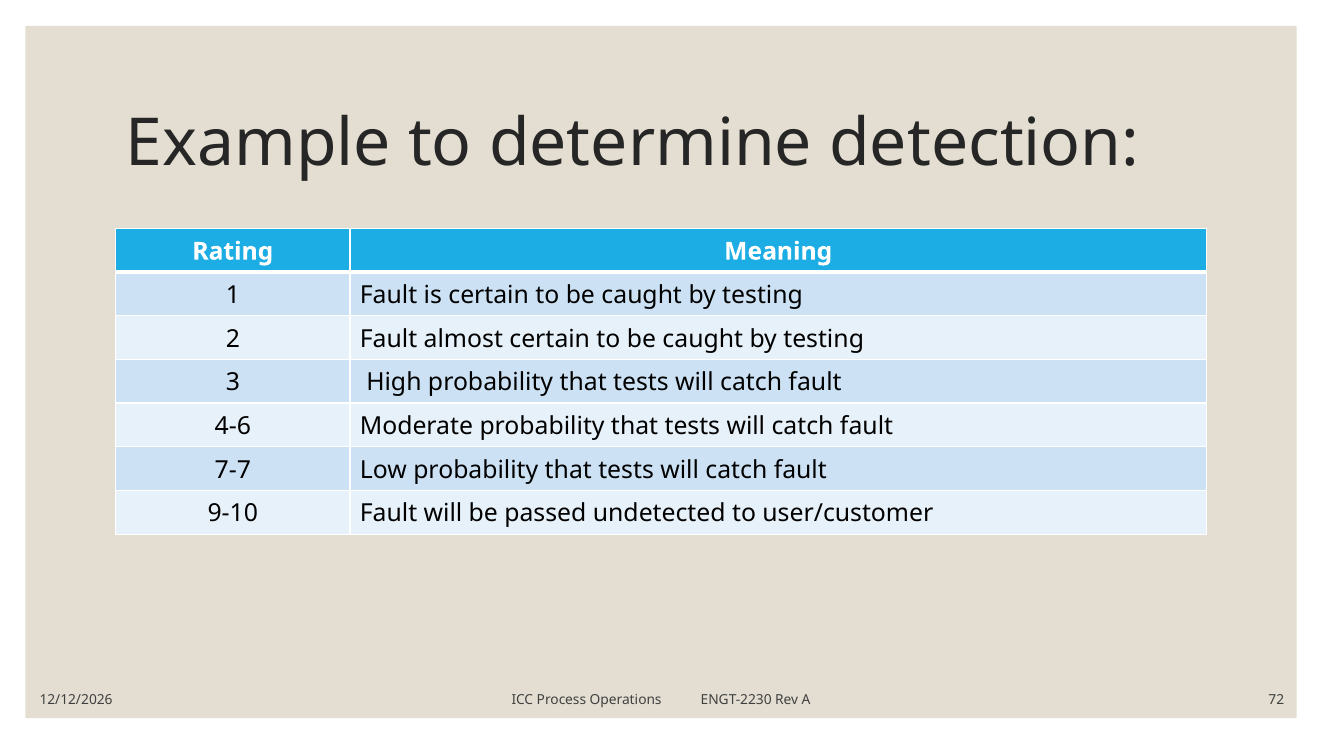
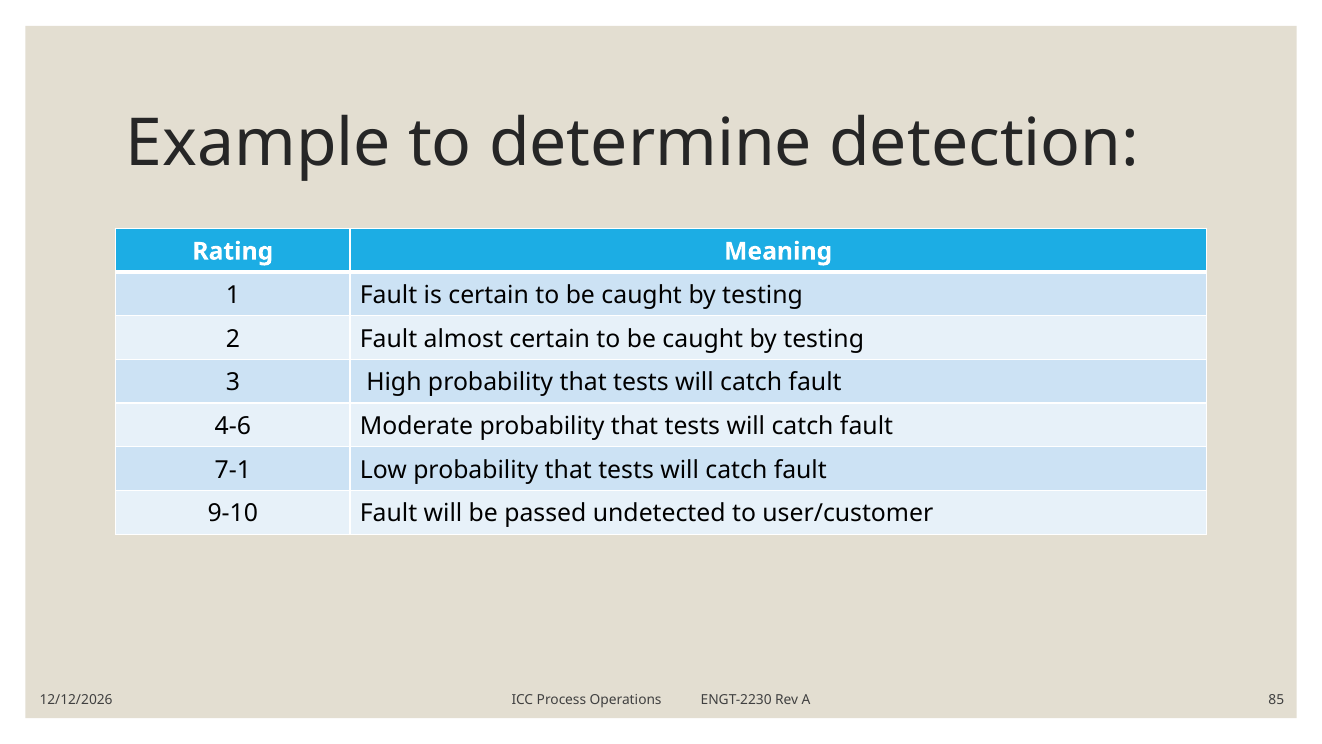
7-7: 7-7 -> 7-1 (233, 470)
72: 72 -> 85 (1276, 699)
